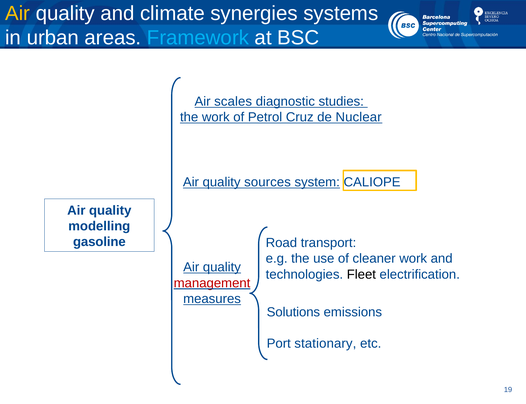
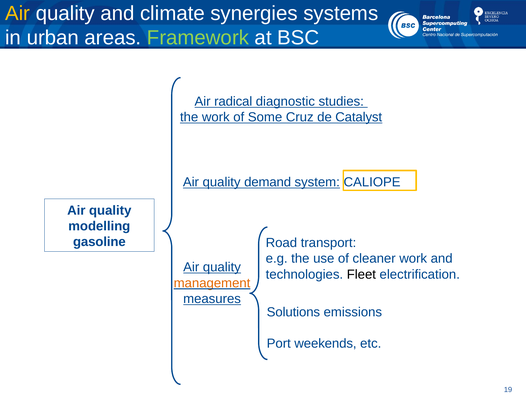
Framework colour: light blue -> light green (198, 38)
scales: scales -> radical (233, 101)
Petrol: Petrol -> Some (265, 117)
Nuclear: Nuclear -> Catalyst (359, 117)
sources: sources -> demand (268, 182)
management colour: red -> orange (212, 283)
stationary: stationary -> weekends (325, 343)
